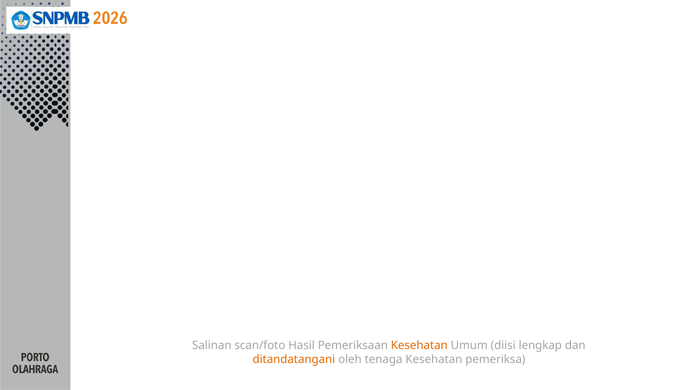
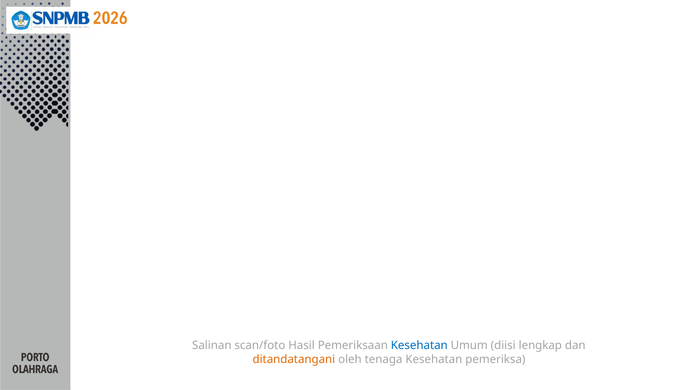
Kesehatan colour: orange -> blue (419, 345)
